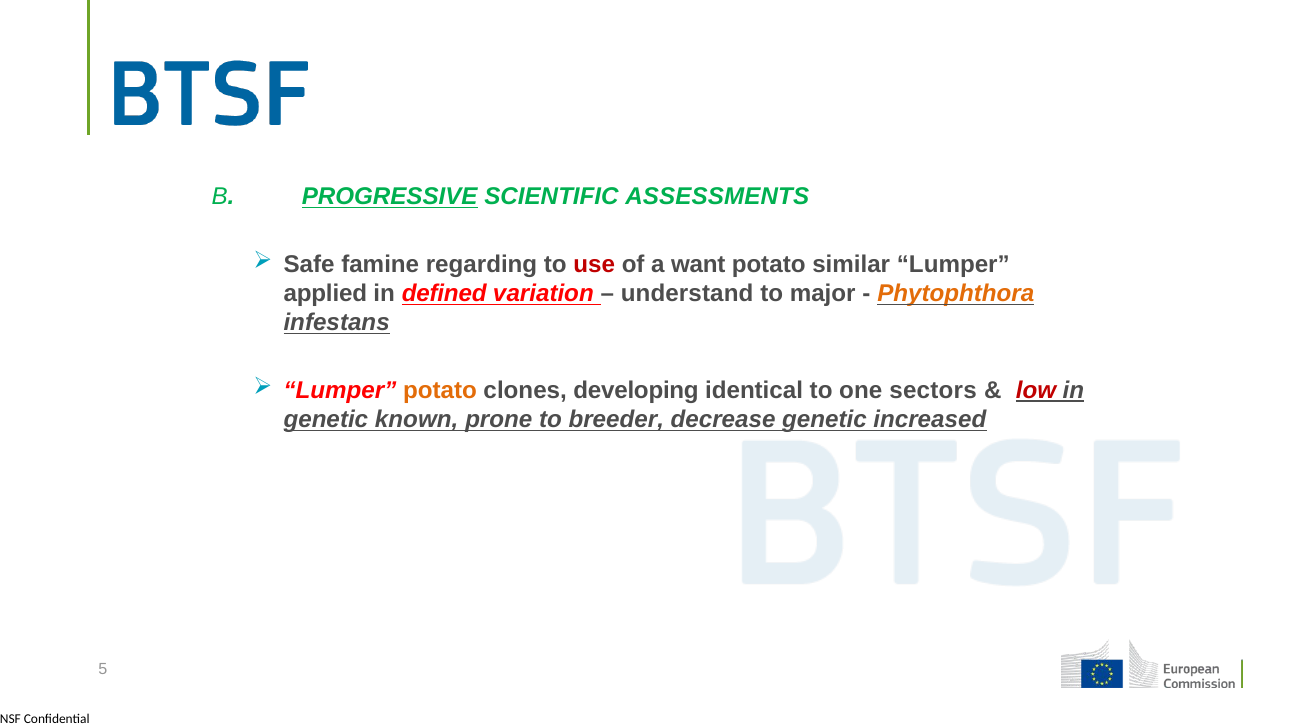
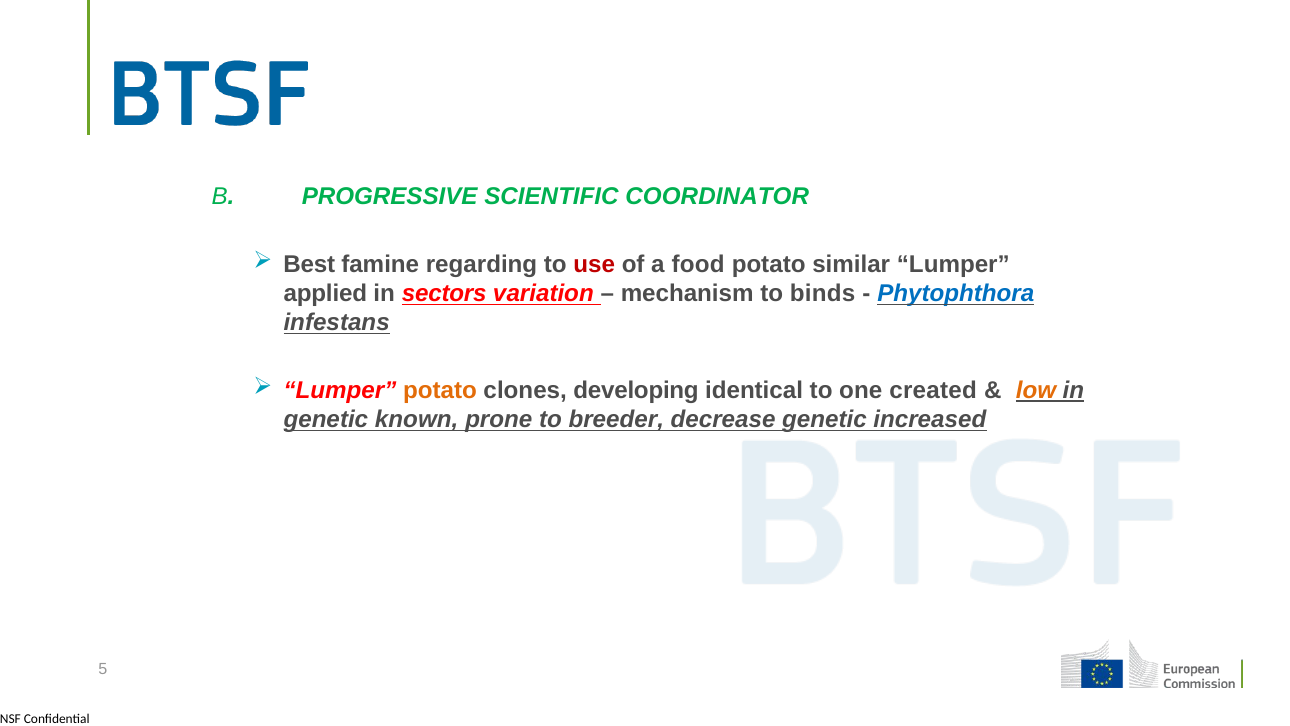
PROGRESSIVE underline: present -> none (390, 197)
ASSESSMENTS: ASSESSMENTS -> COORDINATOR (717, 197)
Safe: Safe -> Best (309, 264)
want: want -> food (698, 264)
defined: defined -> sectors (444, 294)
understand: understand -> mechanism (687, 294)
major: major -> binds (823, 294)
Phytophthora colour: orange -> blue (956, 294)
sectors: sectors -> created (933, 390)
low colour: red -> orange (1036, 390)
